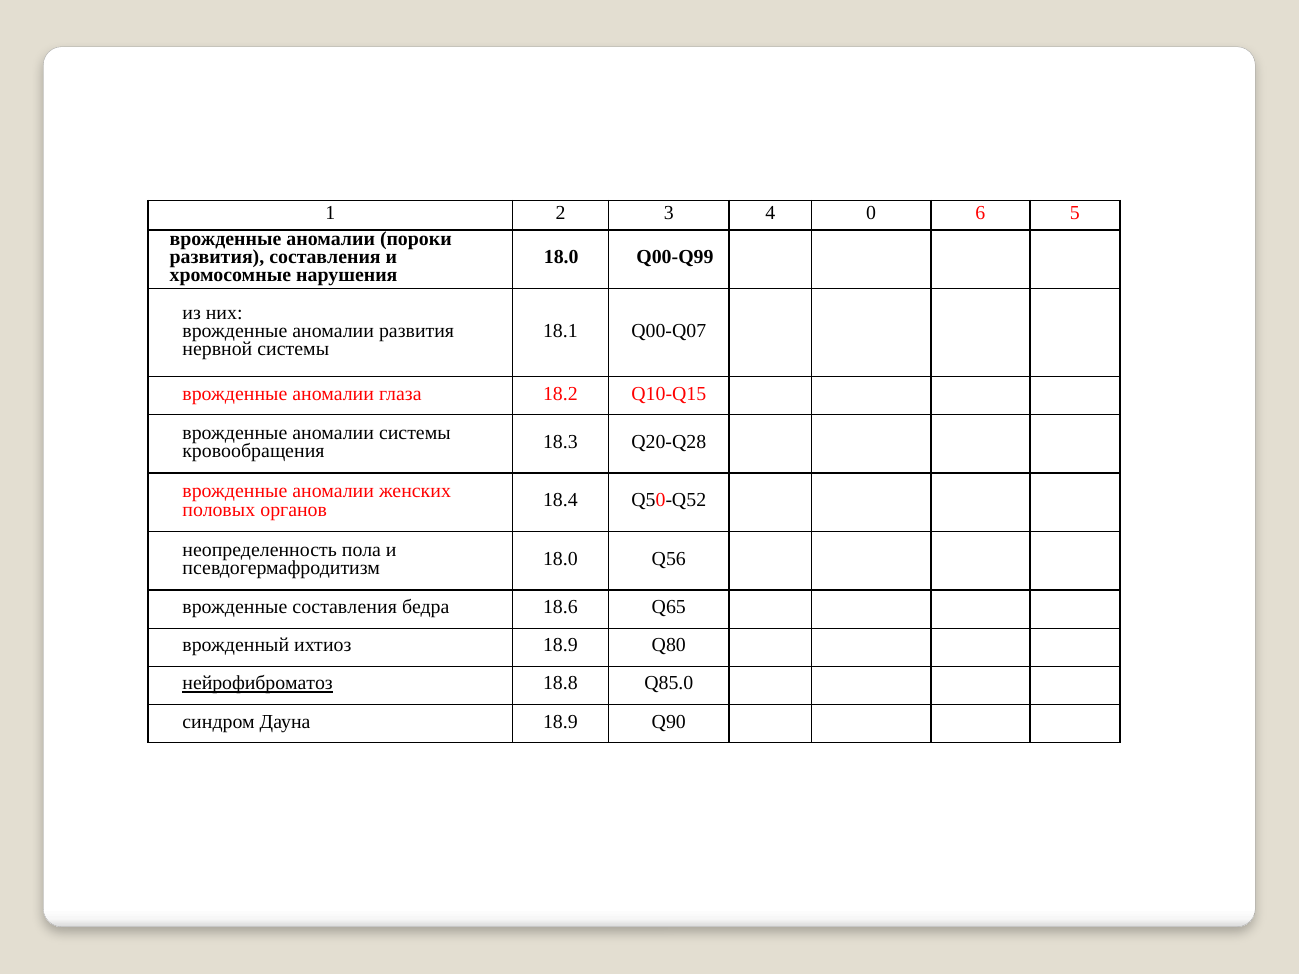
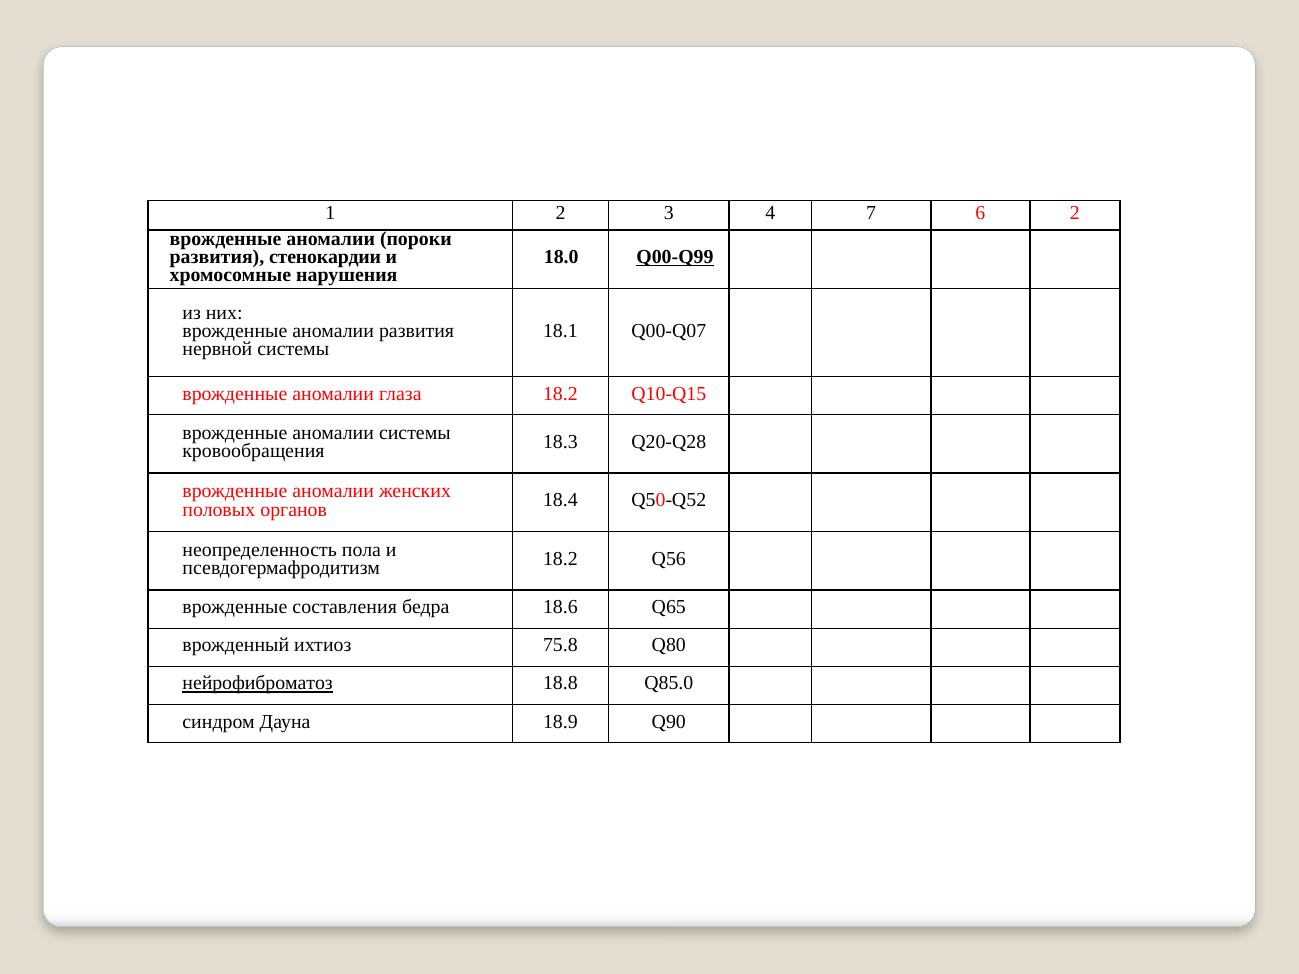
0: 0 -> 7 (871, 213)
6 5: 5 -> 2 (1075, 213)
развития составления: составления -> стенокардии (325, 257)
Q00-Q99 underline: none -> present (675, 257)
псевдогермафродитизм 18.0: 18.0 -> 18.2 (560, 559)
ихтиоз 18.9: 18.9 -> 75.8 (560, 646)
